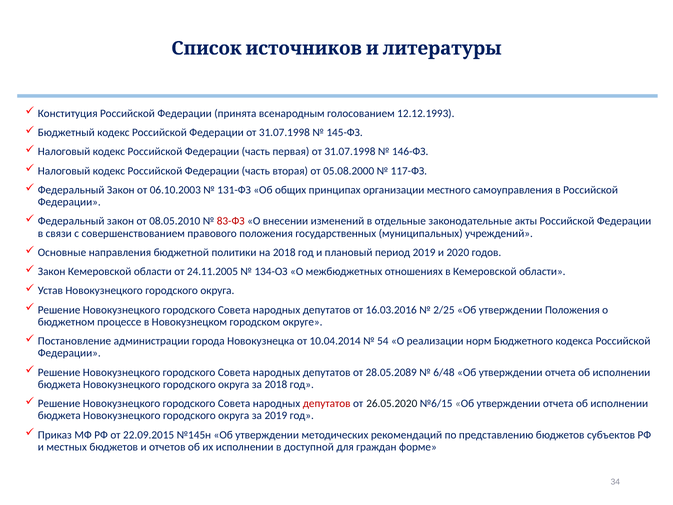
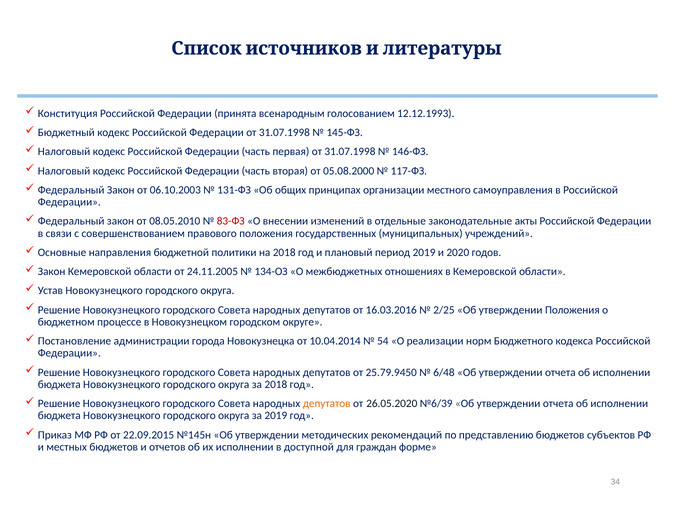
28.05.2089: 28.05.2089 -> 25.79.9450 (391, 372)
депутатов colour: red -> orange (327, 403)
№6/15: №6/15 -> №6/39 (436, 403)
